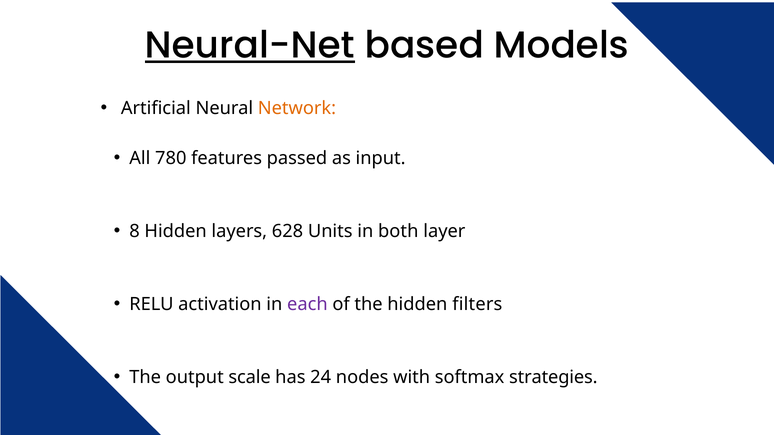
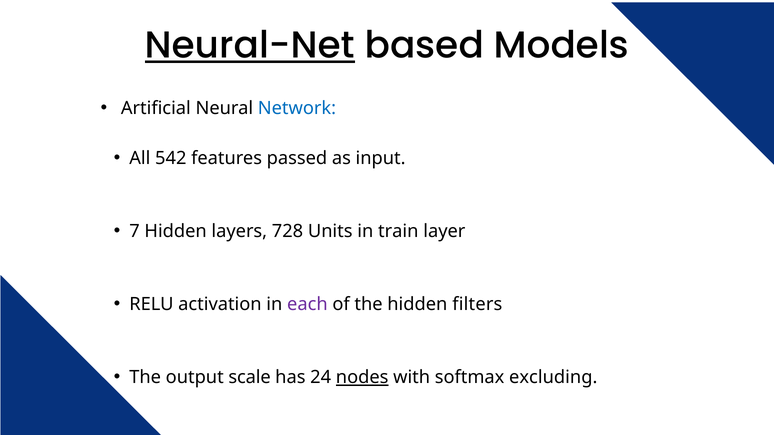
Network colour: orange -> blue (297, 108)
780: 780 -> 542 (171, 158)
8: 8 -> 7 (135, 232)
628: 628 -> 728 (288, 232)
both: both -> train (398, 232)
nodes underline: none -> present (362, 378)
strategies: strategies -> excluding (553, 378)
